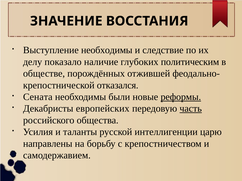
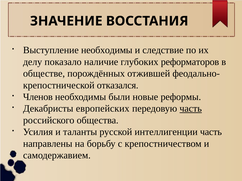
политическим: политическим -> реформаторов (190, 62)
Сената: Сената -> Членов (38, 97)
реформы underline: present -> none (181, 97)
интеллигенции царю: царю -> часть (211, 132)
